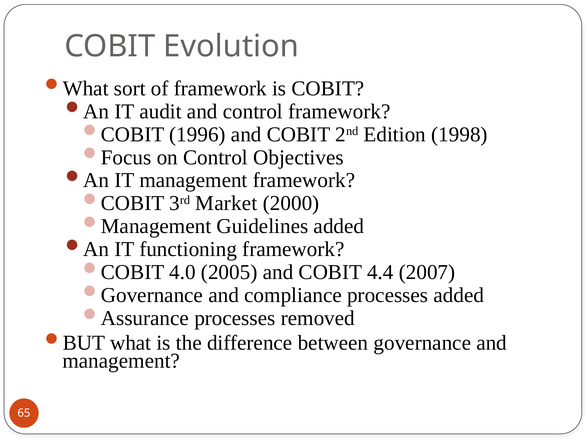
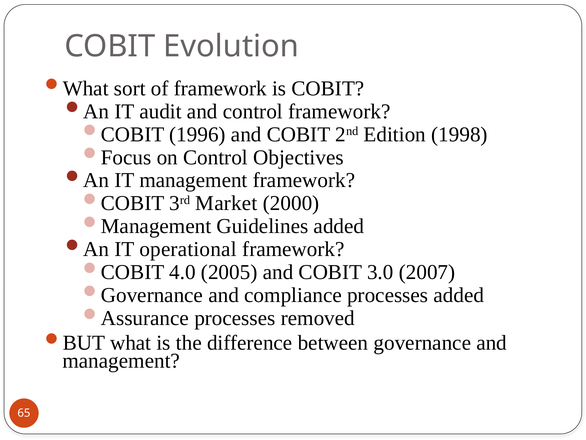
functioning: functioning -> operational (188, 249)
4.4: 4.4 -> 3.0 (380, 272)
